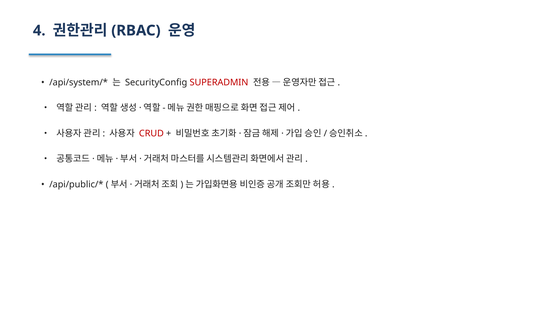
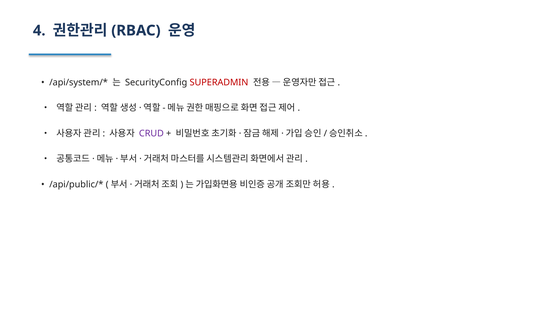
CRUD colour: red -> purple (151, 133)
